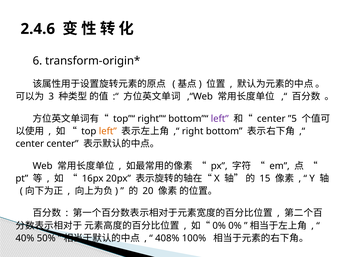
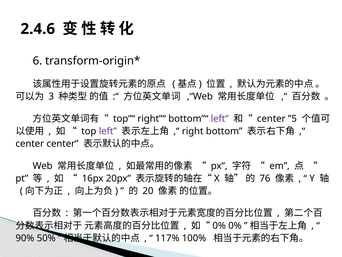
left colour: orange -> purple (108, 131)
15: 15 -> 76 (265, 178)
40%: 40% -> 90% (25, 238)
408%: 408% -> 117% (167, 238)
